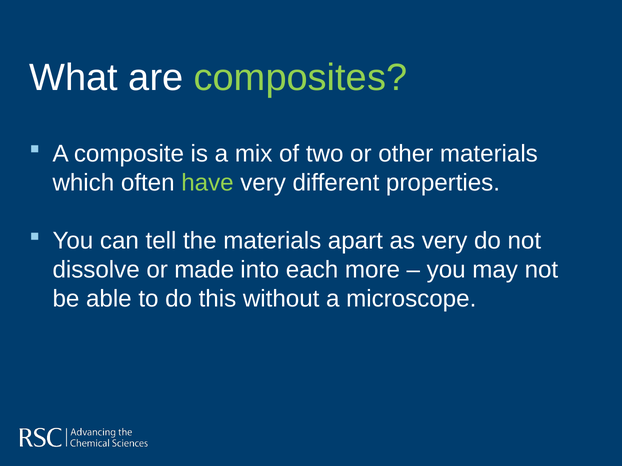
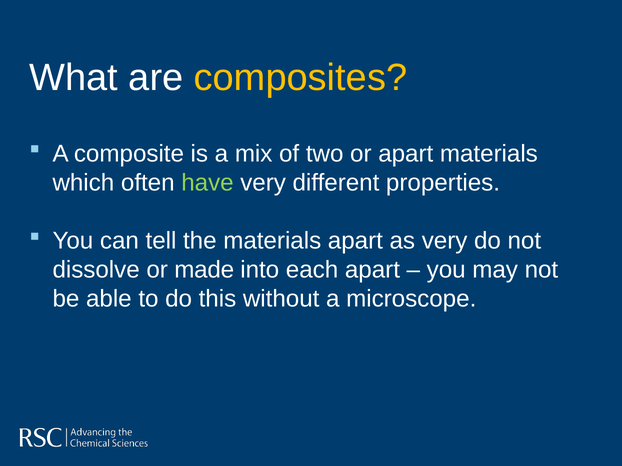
composites colour: light green -> yellow (300, 78)
or other: other -> apart (406, 154)
each more: more -> apart (372, 270)
